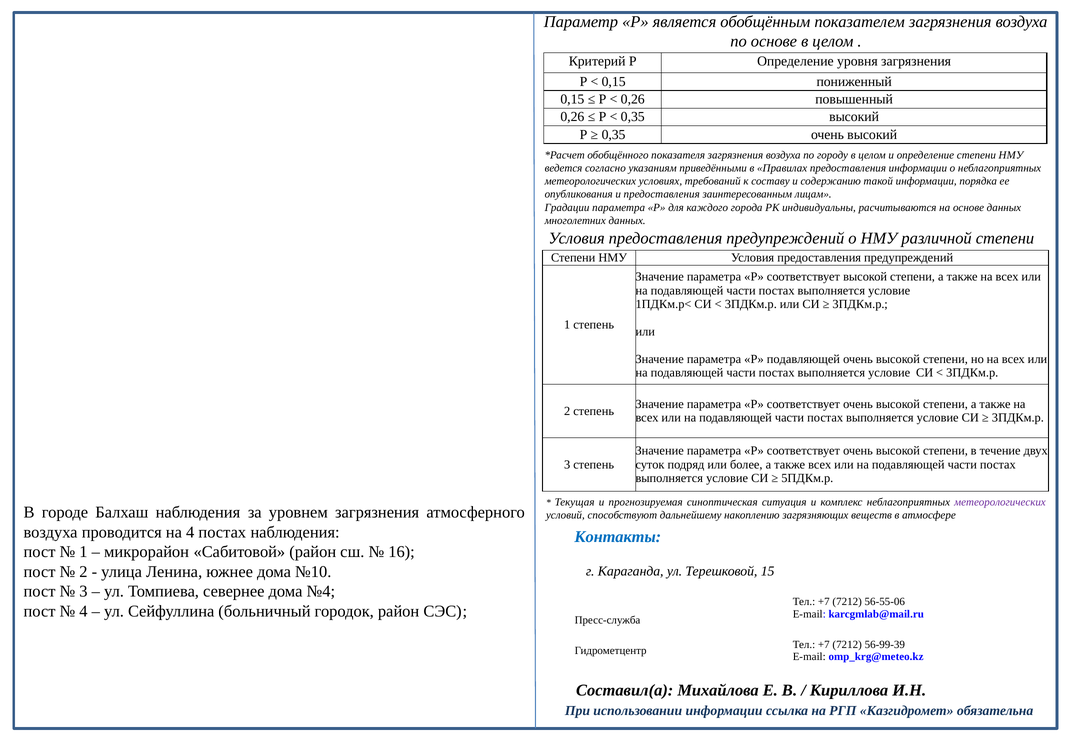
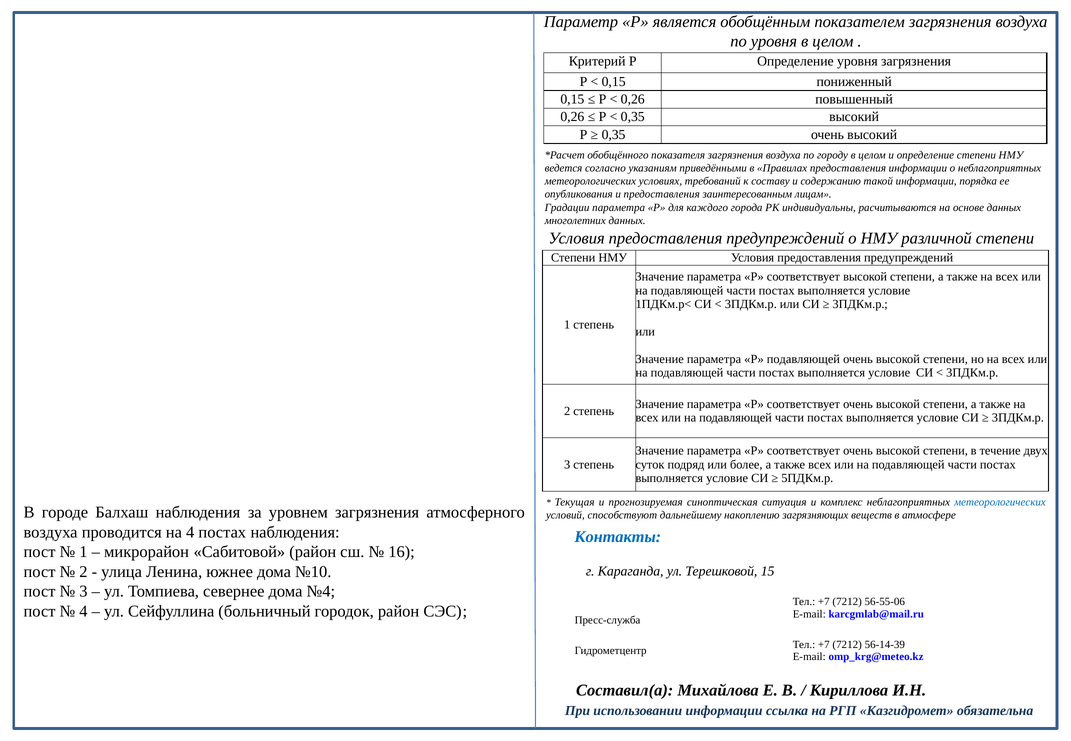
по основе: основе -> уровня (774, 41)
метеорологических colour: purple -> blue (1000, 502)
56-99-39: 56-99-39 -> 56-14-39 (885, 645)
